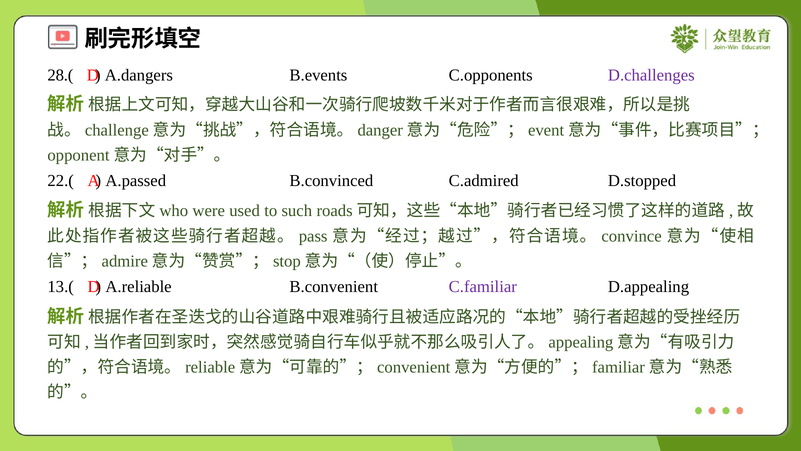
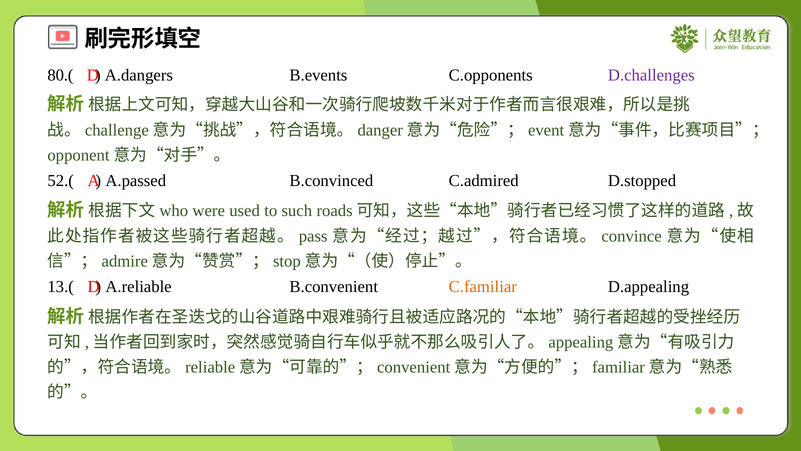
28.(: 28.( -> 80.( (60, 75)
22.(: 22.( -> 52.( (61, 181)
C.familiar colour: purple -> orange (483, 287)
